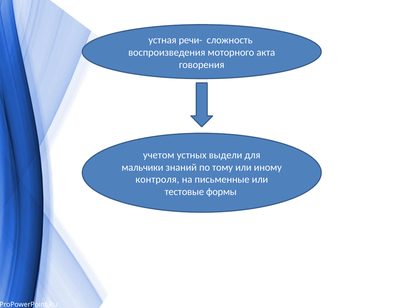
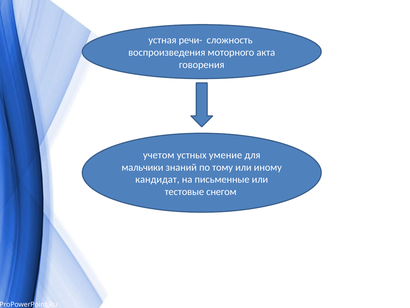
выдели: выдели -> умение (226, 155)
контроля: контроля -> кандидат (157, 179)
формы: формы -> снегом (221, 192)
